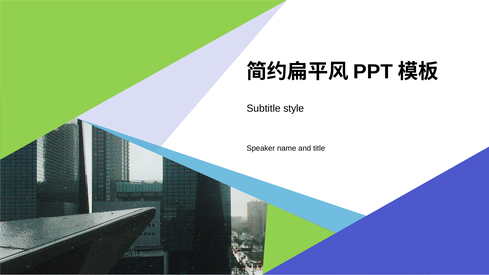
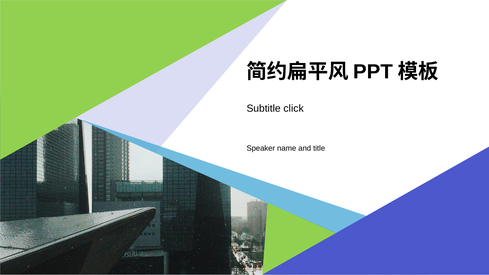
style: style -> click (294, 109)
